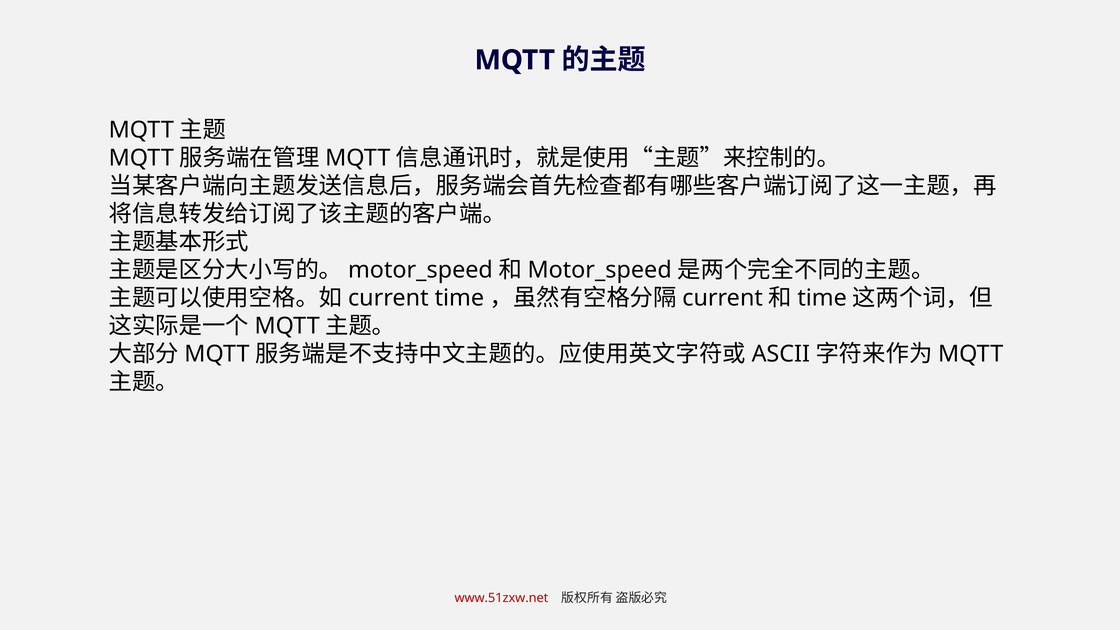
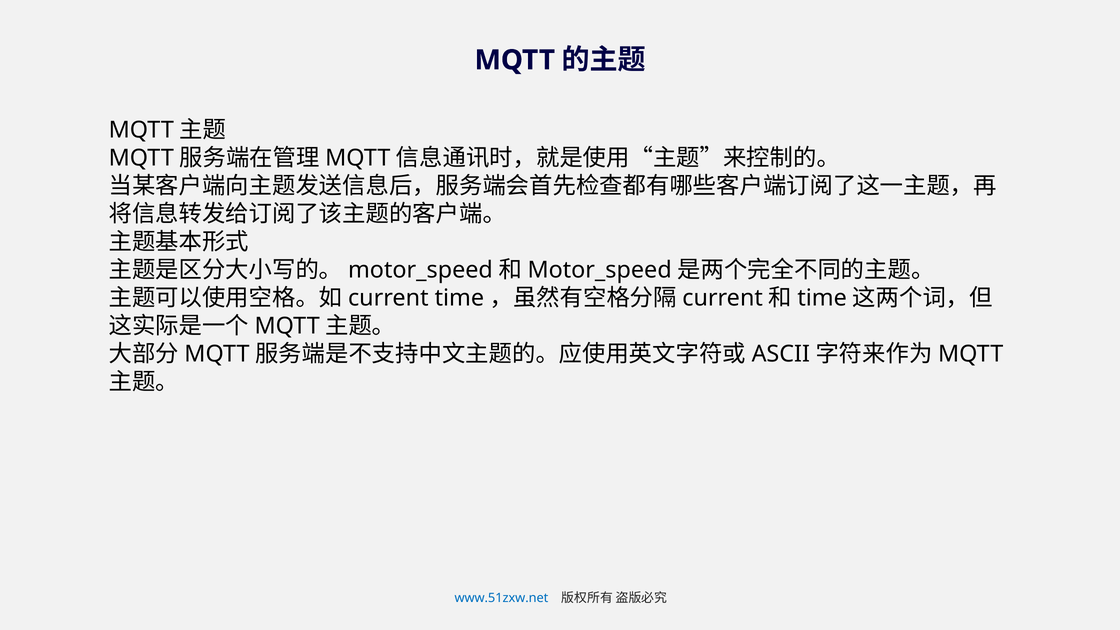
www.51zxw.net colour: red -> blue (501, 598)
